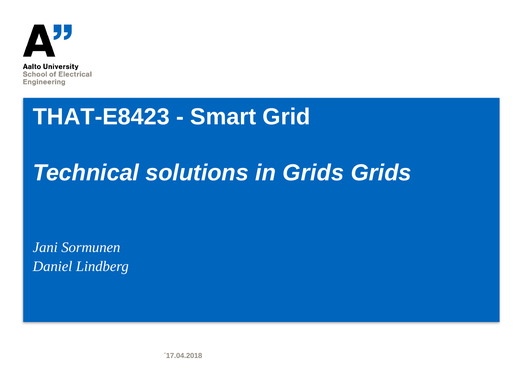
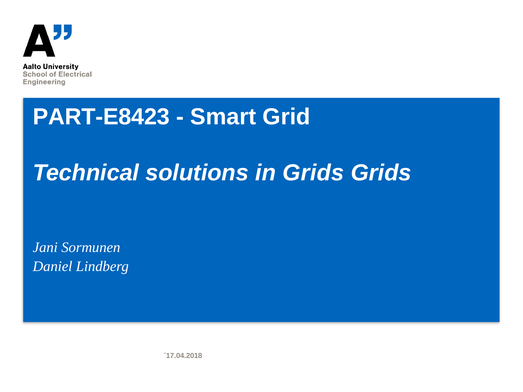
THAT-E8423: THAT-E8423 -> PART-E8423 (101, 117)
